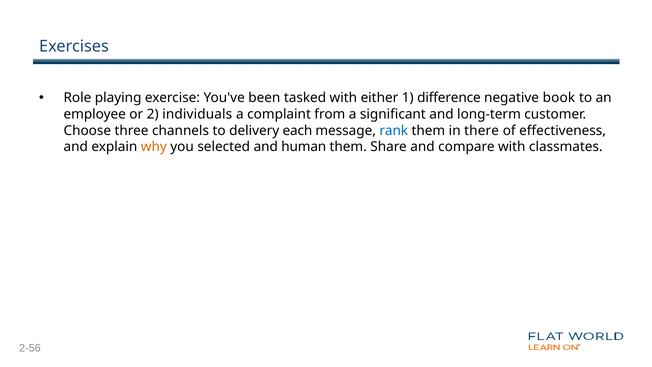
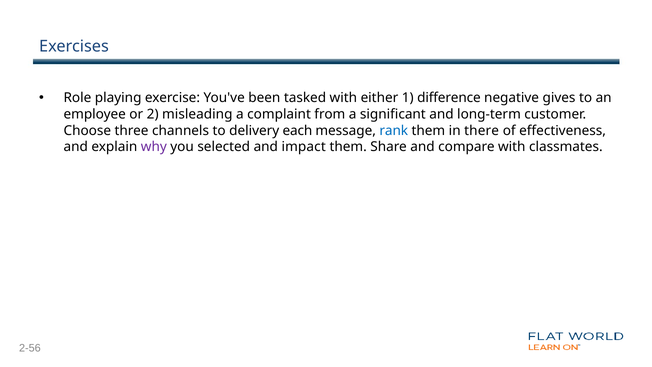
book: book -> gives (559, 98)
individuals: individuals -> misleading (197, 114)
why colour: orange -> purple (154, 147)
human: human -> impact (304, 147)
